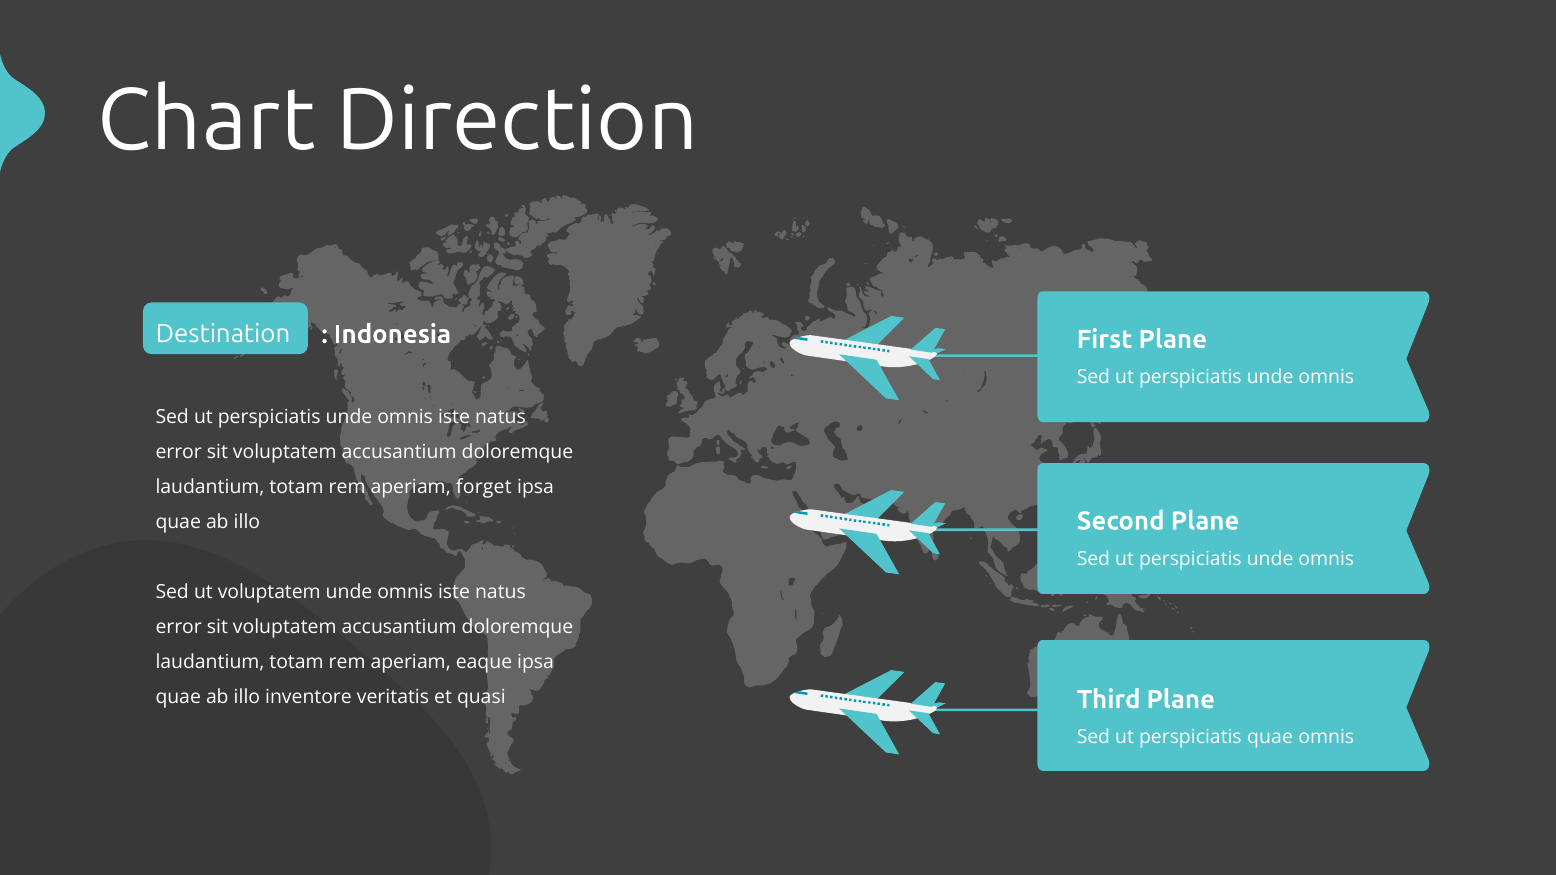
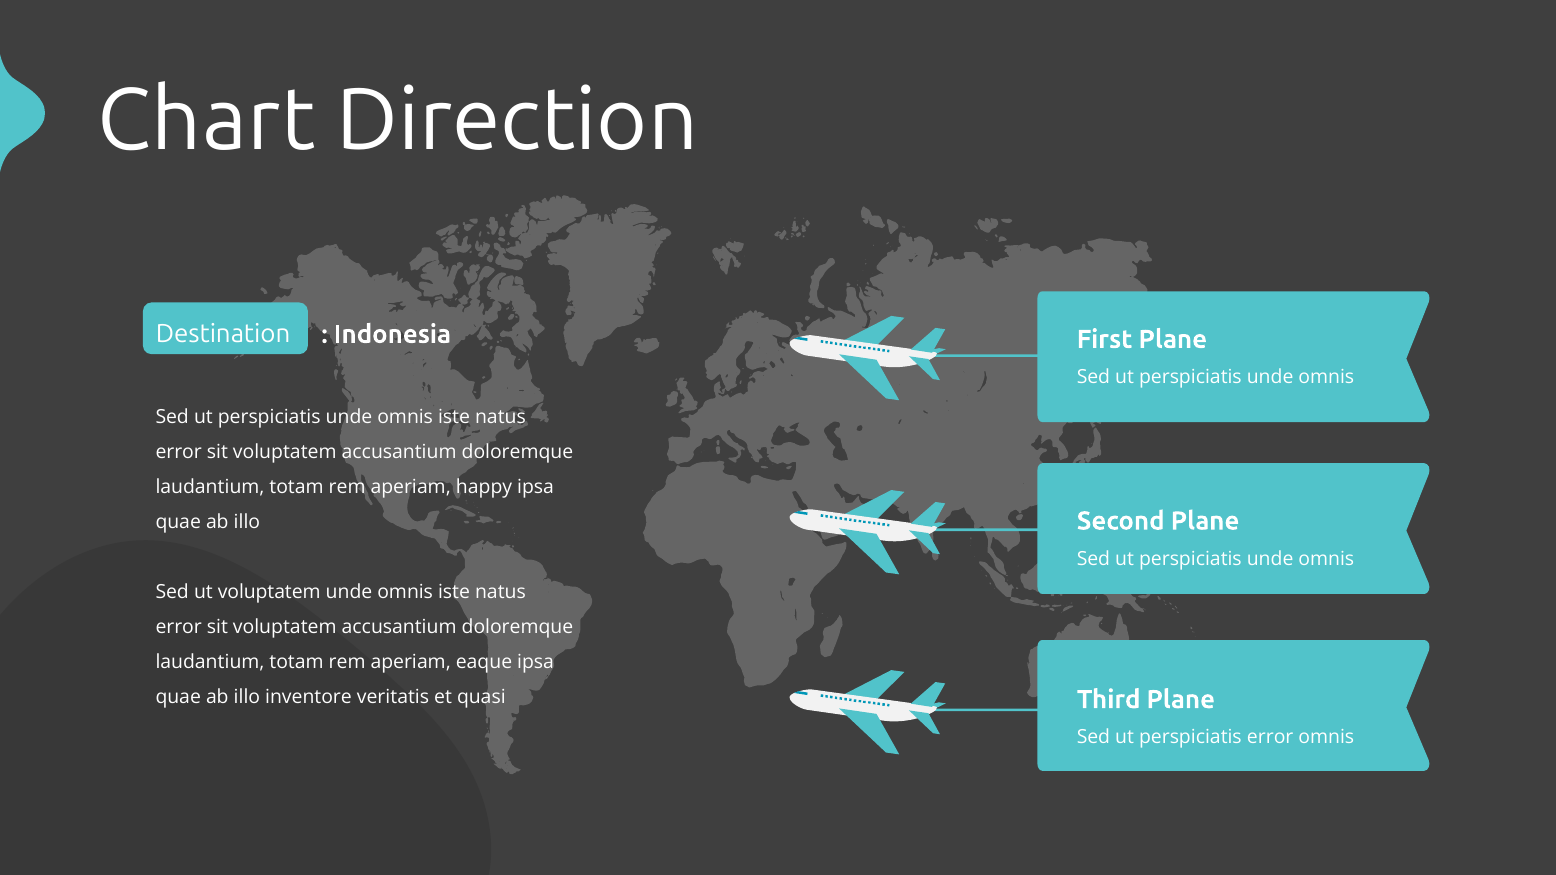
forget: forget -> happy (484, 488)
perspiciatis quae: quae -> error (1270, 738)
